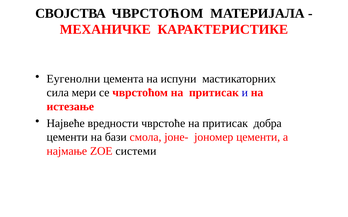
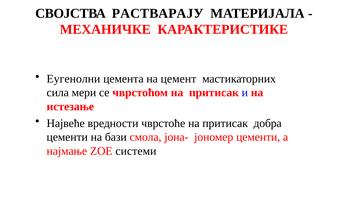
СВОЈСТВА ЧВРСТОЋОМ: ЧВРСТОЋОМ -> РАСТВАРАЈУ (158, 13)
испуни: испуни -> цемент (178, 79)
јоне-: јоне- -> јона- (176, 137)
